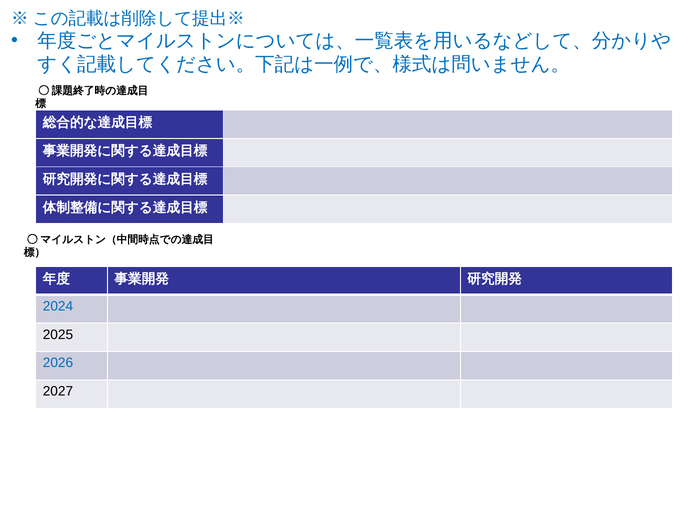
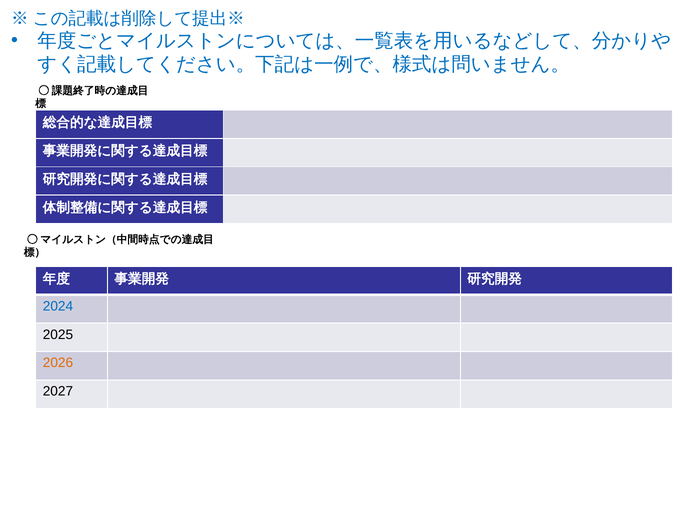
2026 colour: blue -> orange (58, 363)
